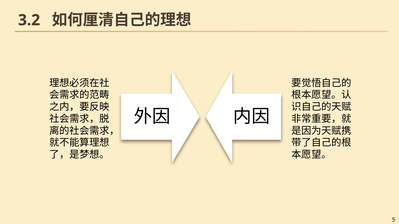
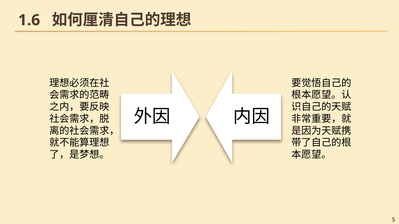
3.2: 3.2 -> 1.6 (29, 20)
